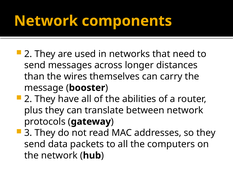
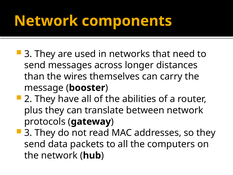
2: 2 -> 3 (28, 54)
